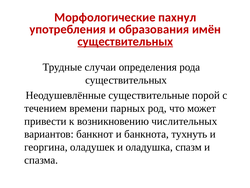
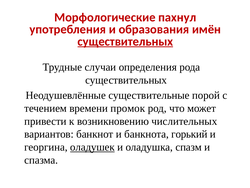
парных: парных -> промок (128, 108)
тухнуть: тухнуть -> горький (189, 134)
оладушек underline: none -> present (92, 147)
